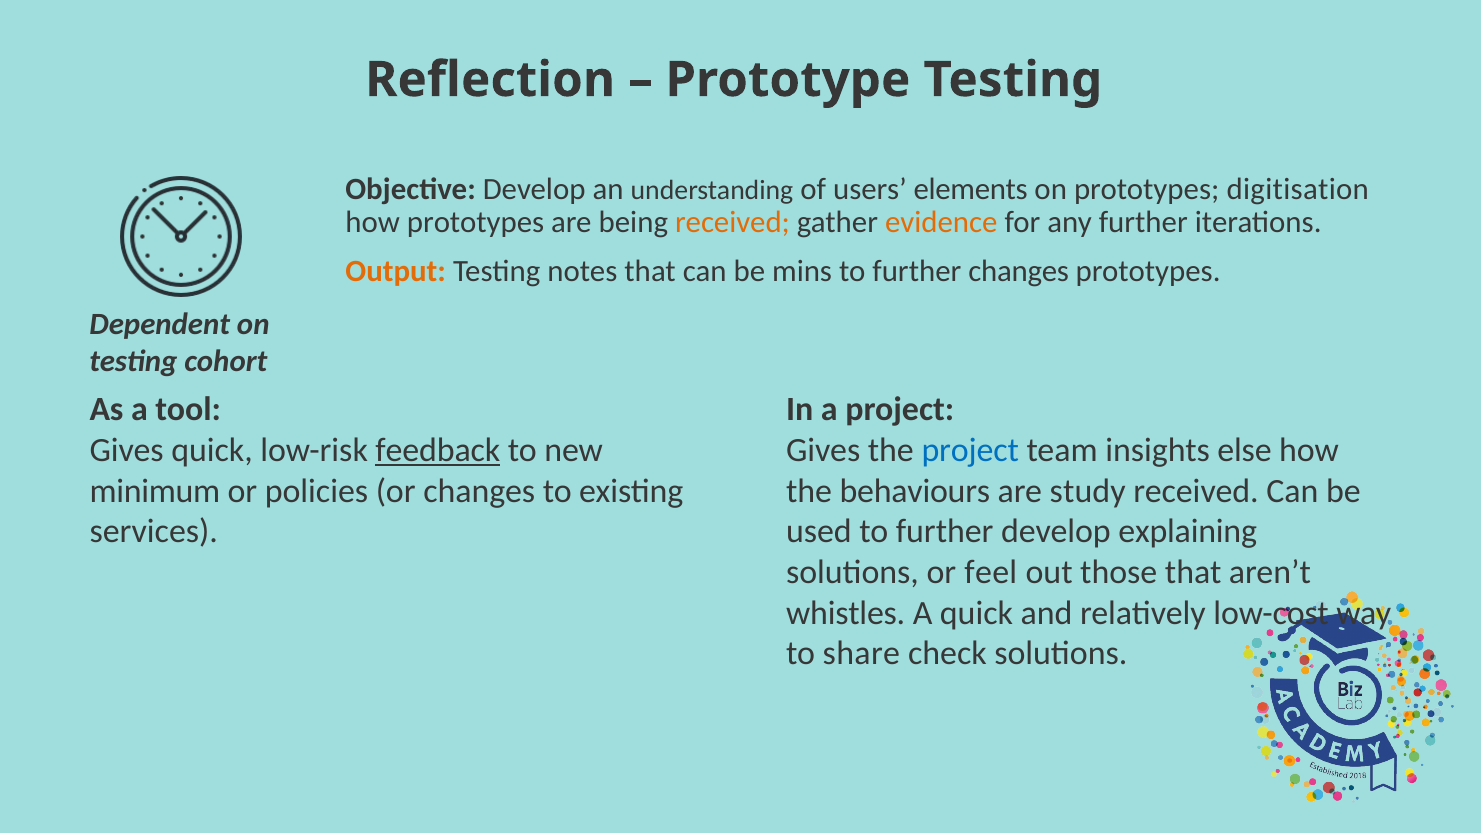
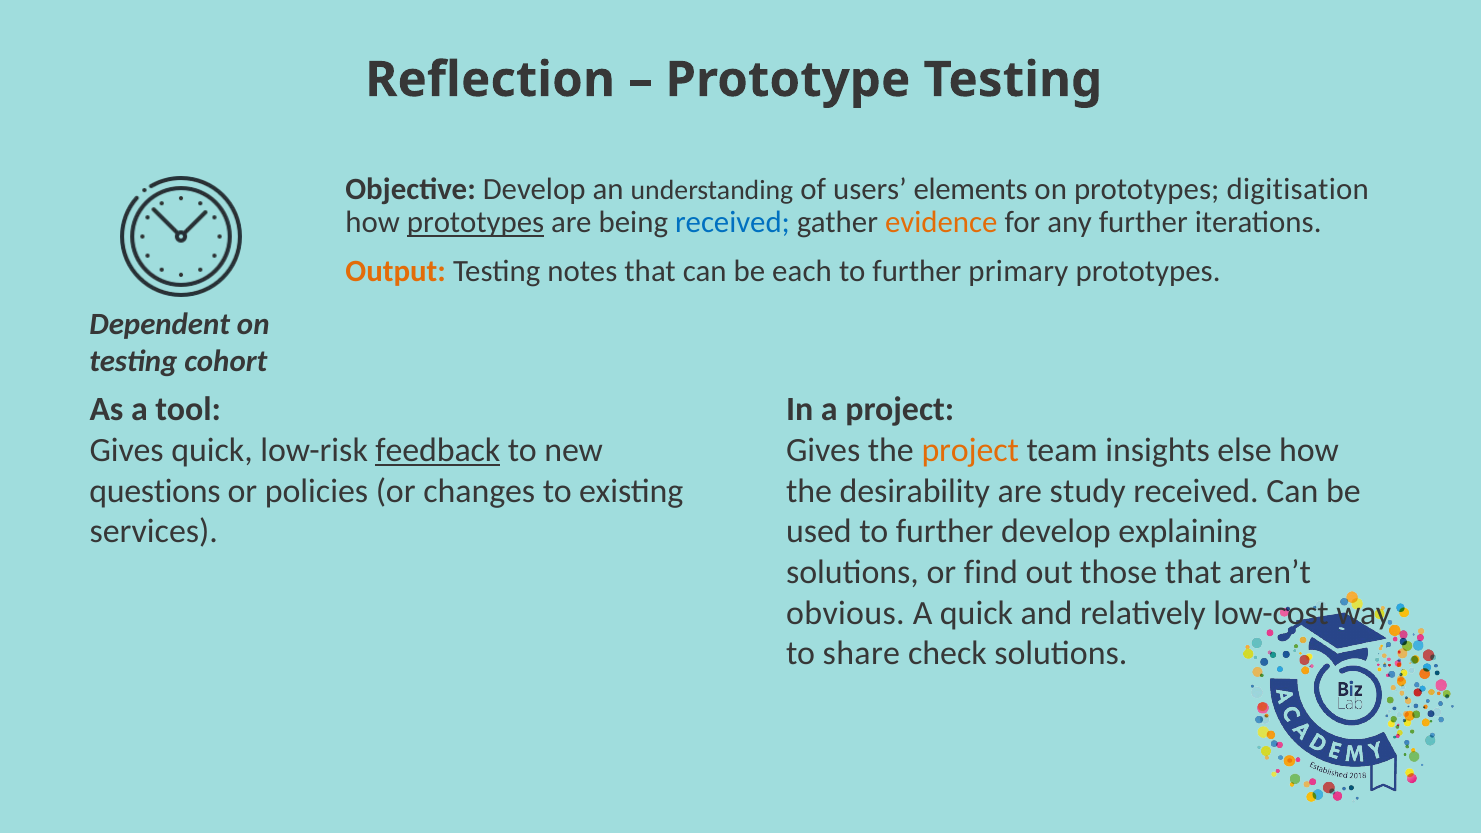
prototypes underline: none -> present (476, 223)
received colour: orange -> blue (732, 223)
mins: mins -> each (802, 272)
further changes: changes -> primary (1018, 272)
project colour: blue -> orange (970, 450)
minimum: minimum -> questions (155, 491)
behaviours: behaviours -> desirability (915, 491)
feel: feel -> find (991, 572)
whistles: whistles -> obvious (845, 613)
